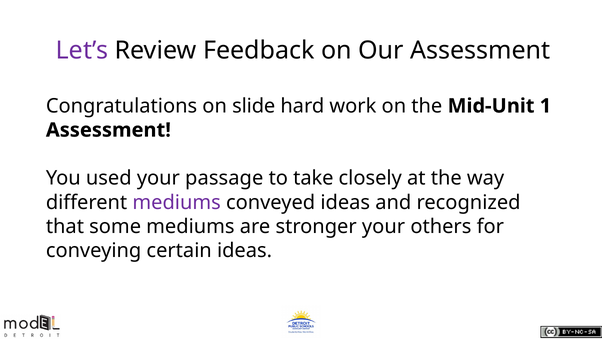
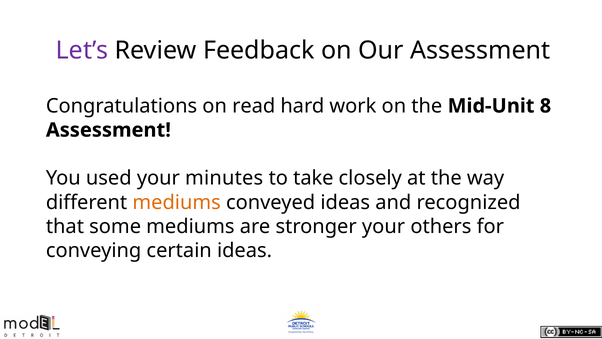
slide: slide -> read (254, 106)
1: 1 -> 8 (545, 106)
passage: passage -> minutes (224, 178)
mediums colour: purple -> orange (177, 202)
